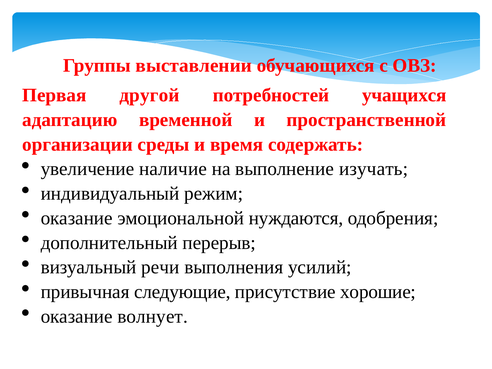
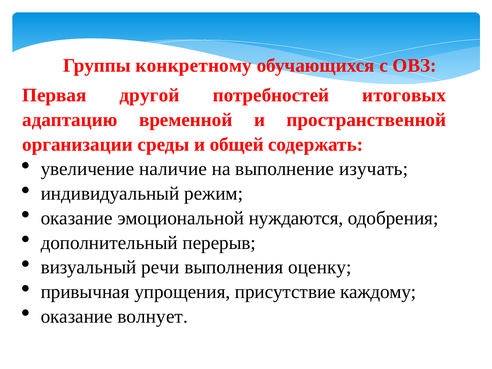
выставлении: выставлении -> конкретному (194, 65)
учащихся: учащихся -> итоговых (404, 95)
время: время -> общей (237, 144)
усилий: усилий -> оценку (320, 267)
следующие: следующие -> упрощения (182, 292)
хорошие: хорошие -> каждому (378, 292)
